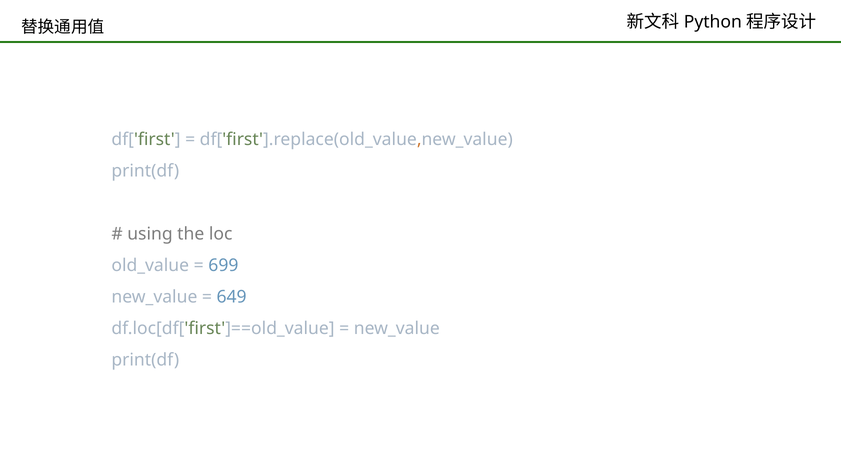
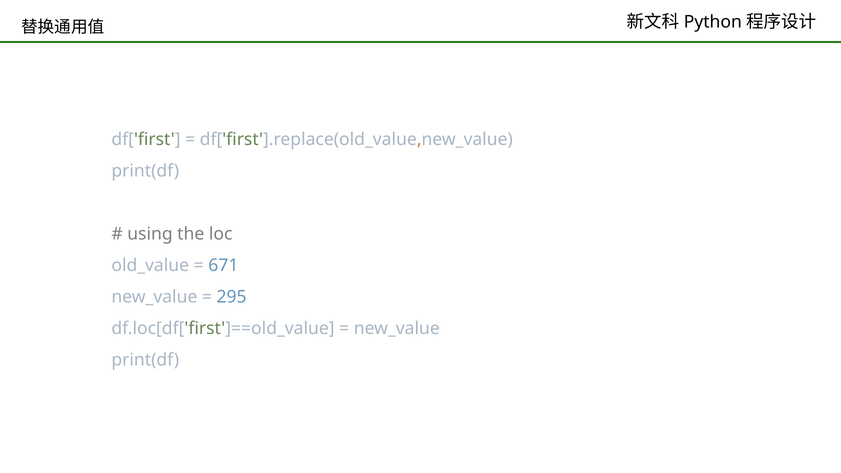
699: 699 -> 671 (223, 266)
649: 649 -> 295 (232, 297)
